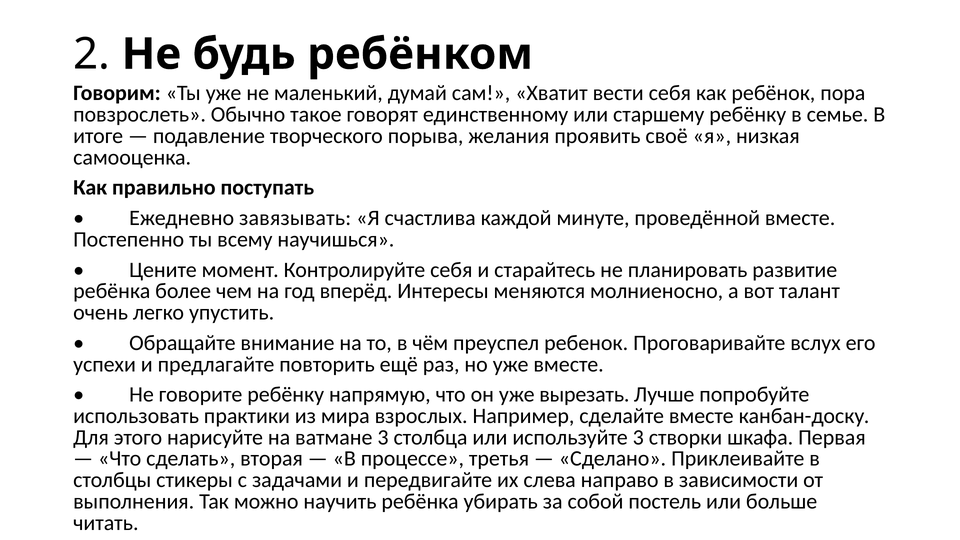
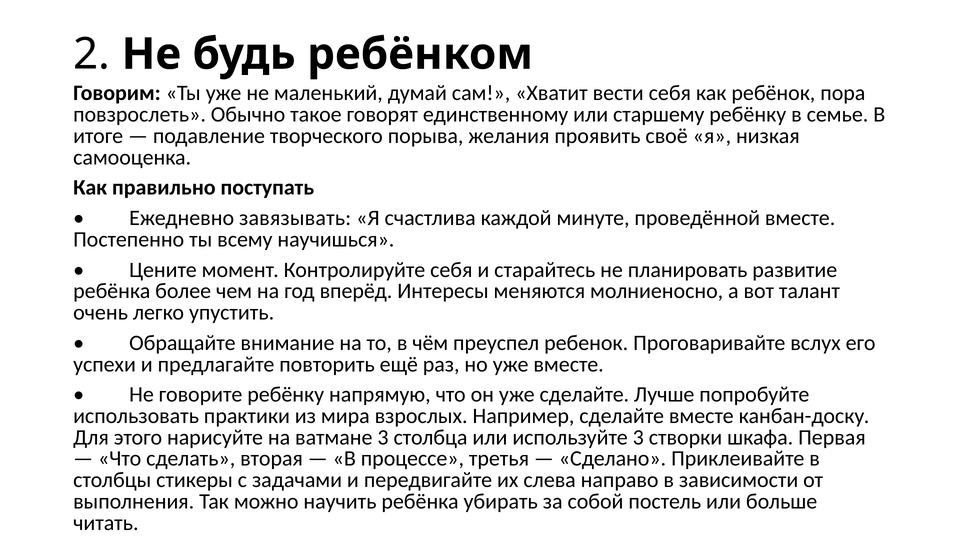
уже вырезать: вырезать -> сделайте (584, 395)
